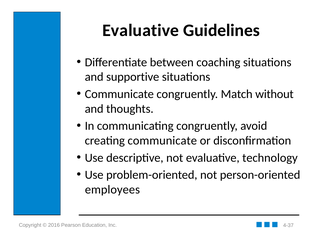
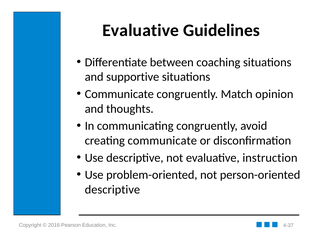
without: without -> opinion (274, 94)
technology: technology -> instruction (270, 158)
employees: employees -> descriptive (112, 190)
